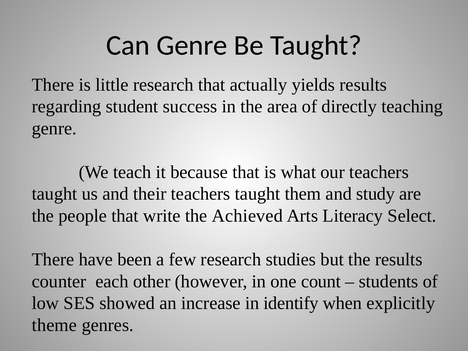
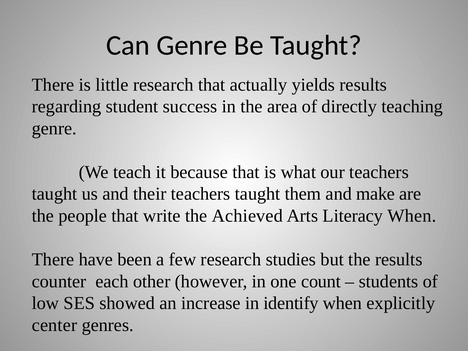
study: study -> make (376, 194)
Literacy Select: Select -> When (412, 216)
theme: theme -> center (54, 325)
